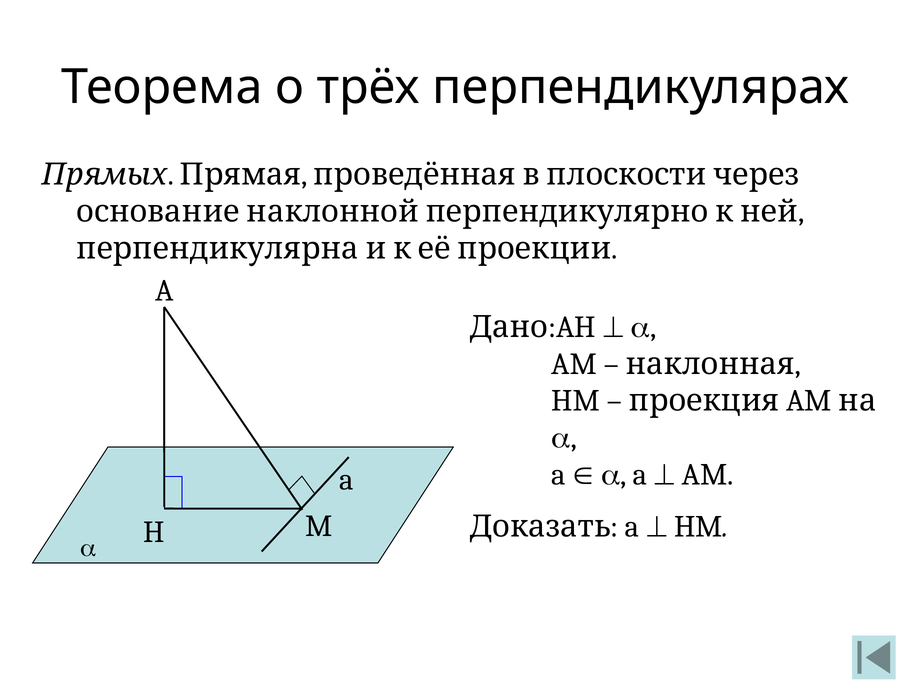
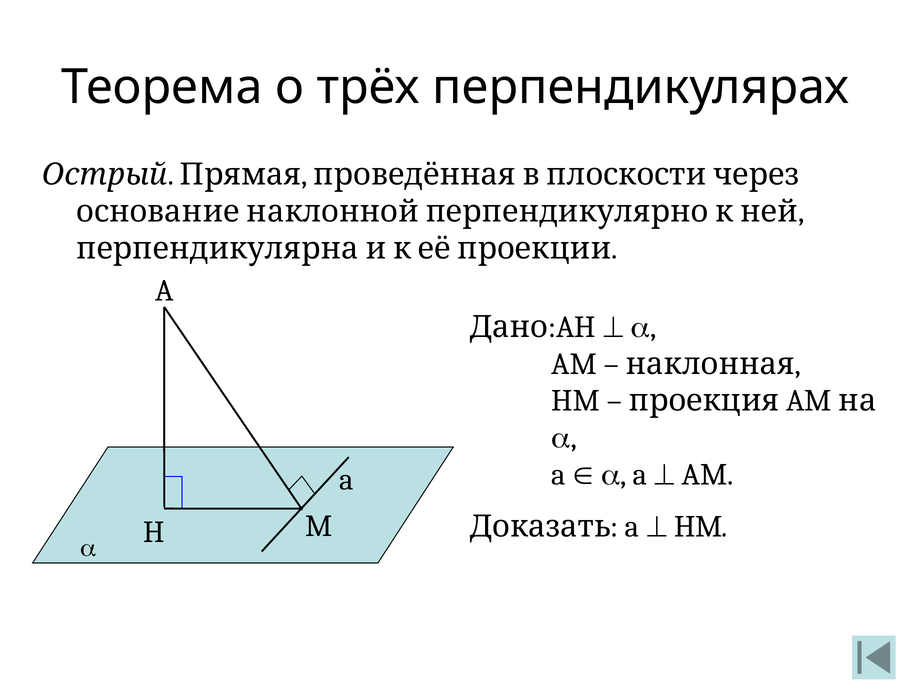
Прямых: Прямых -> Острый (105, 175)
